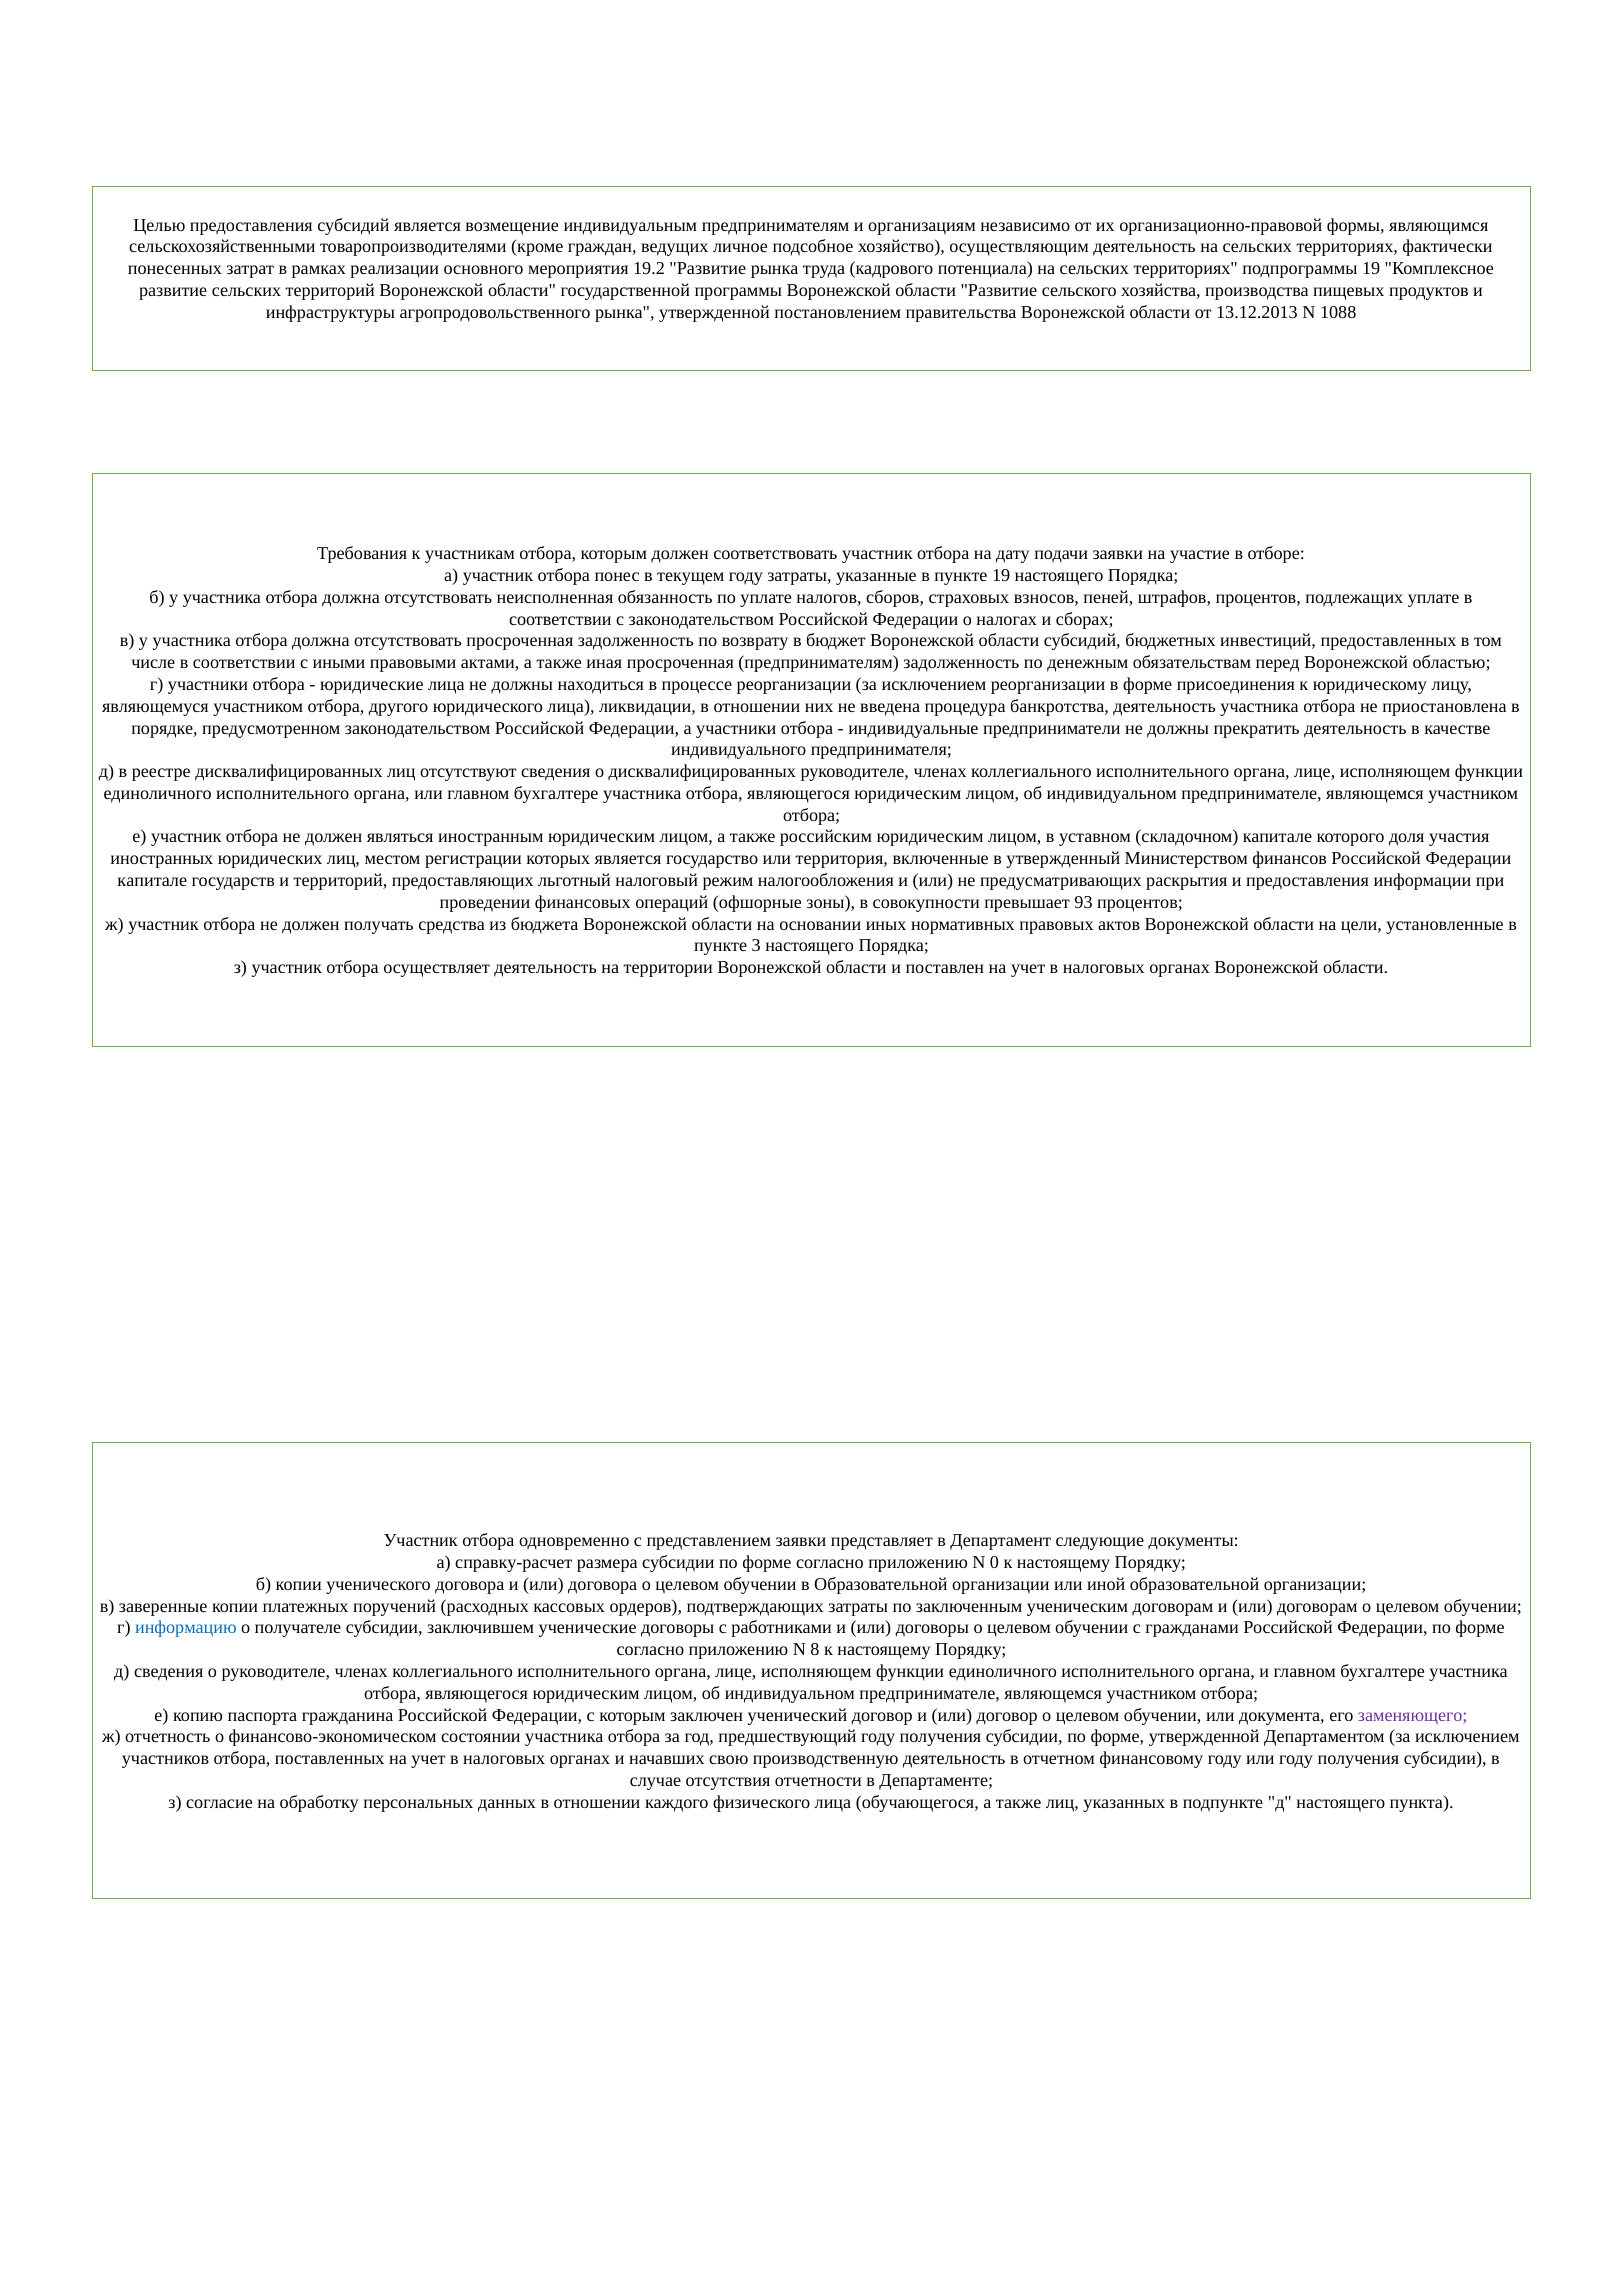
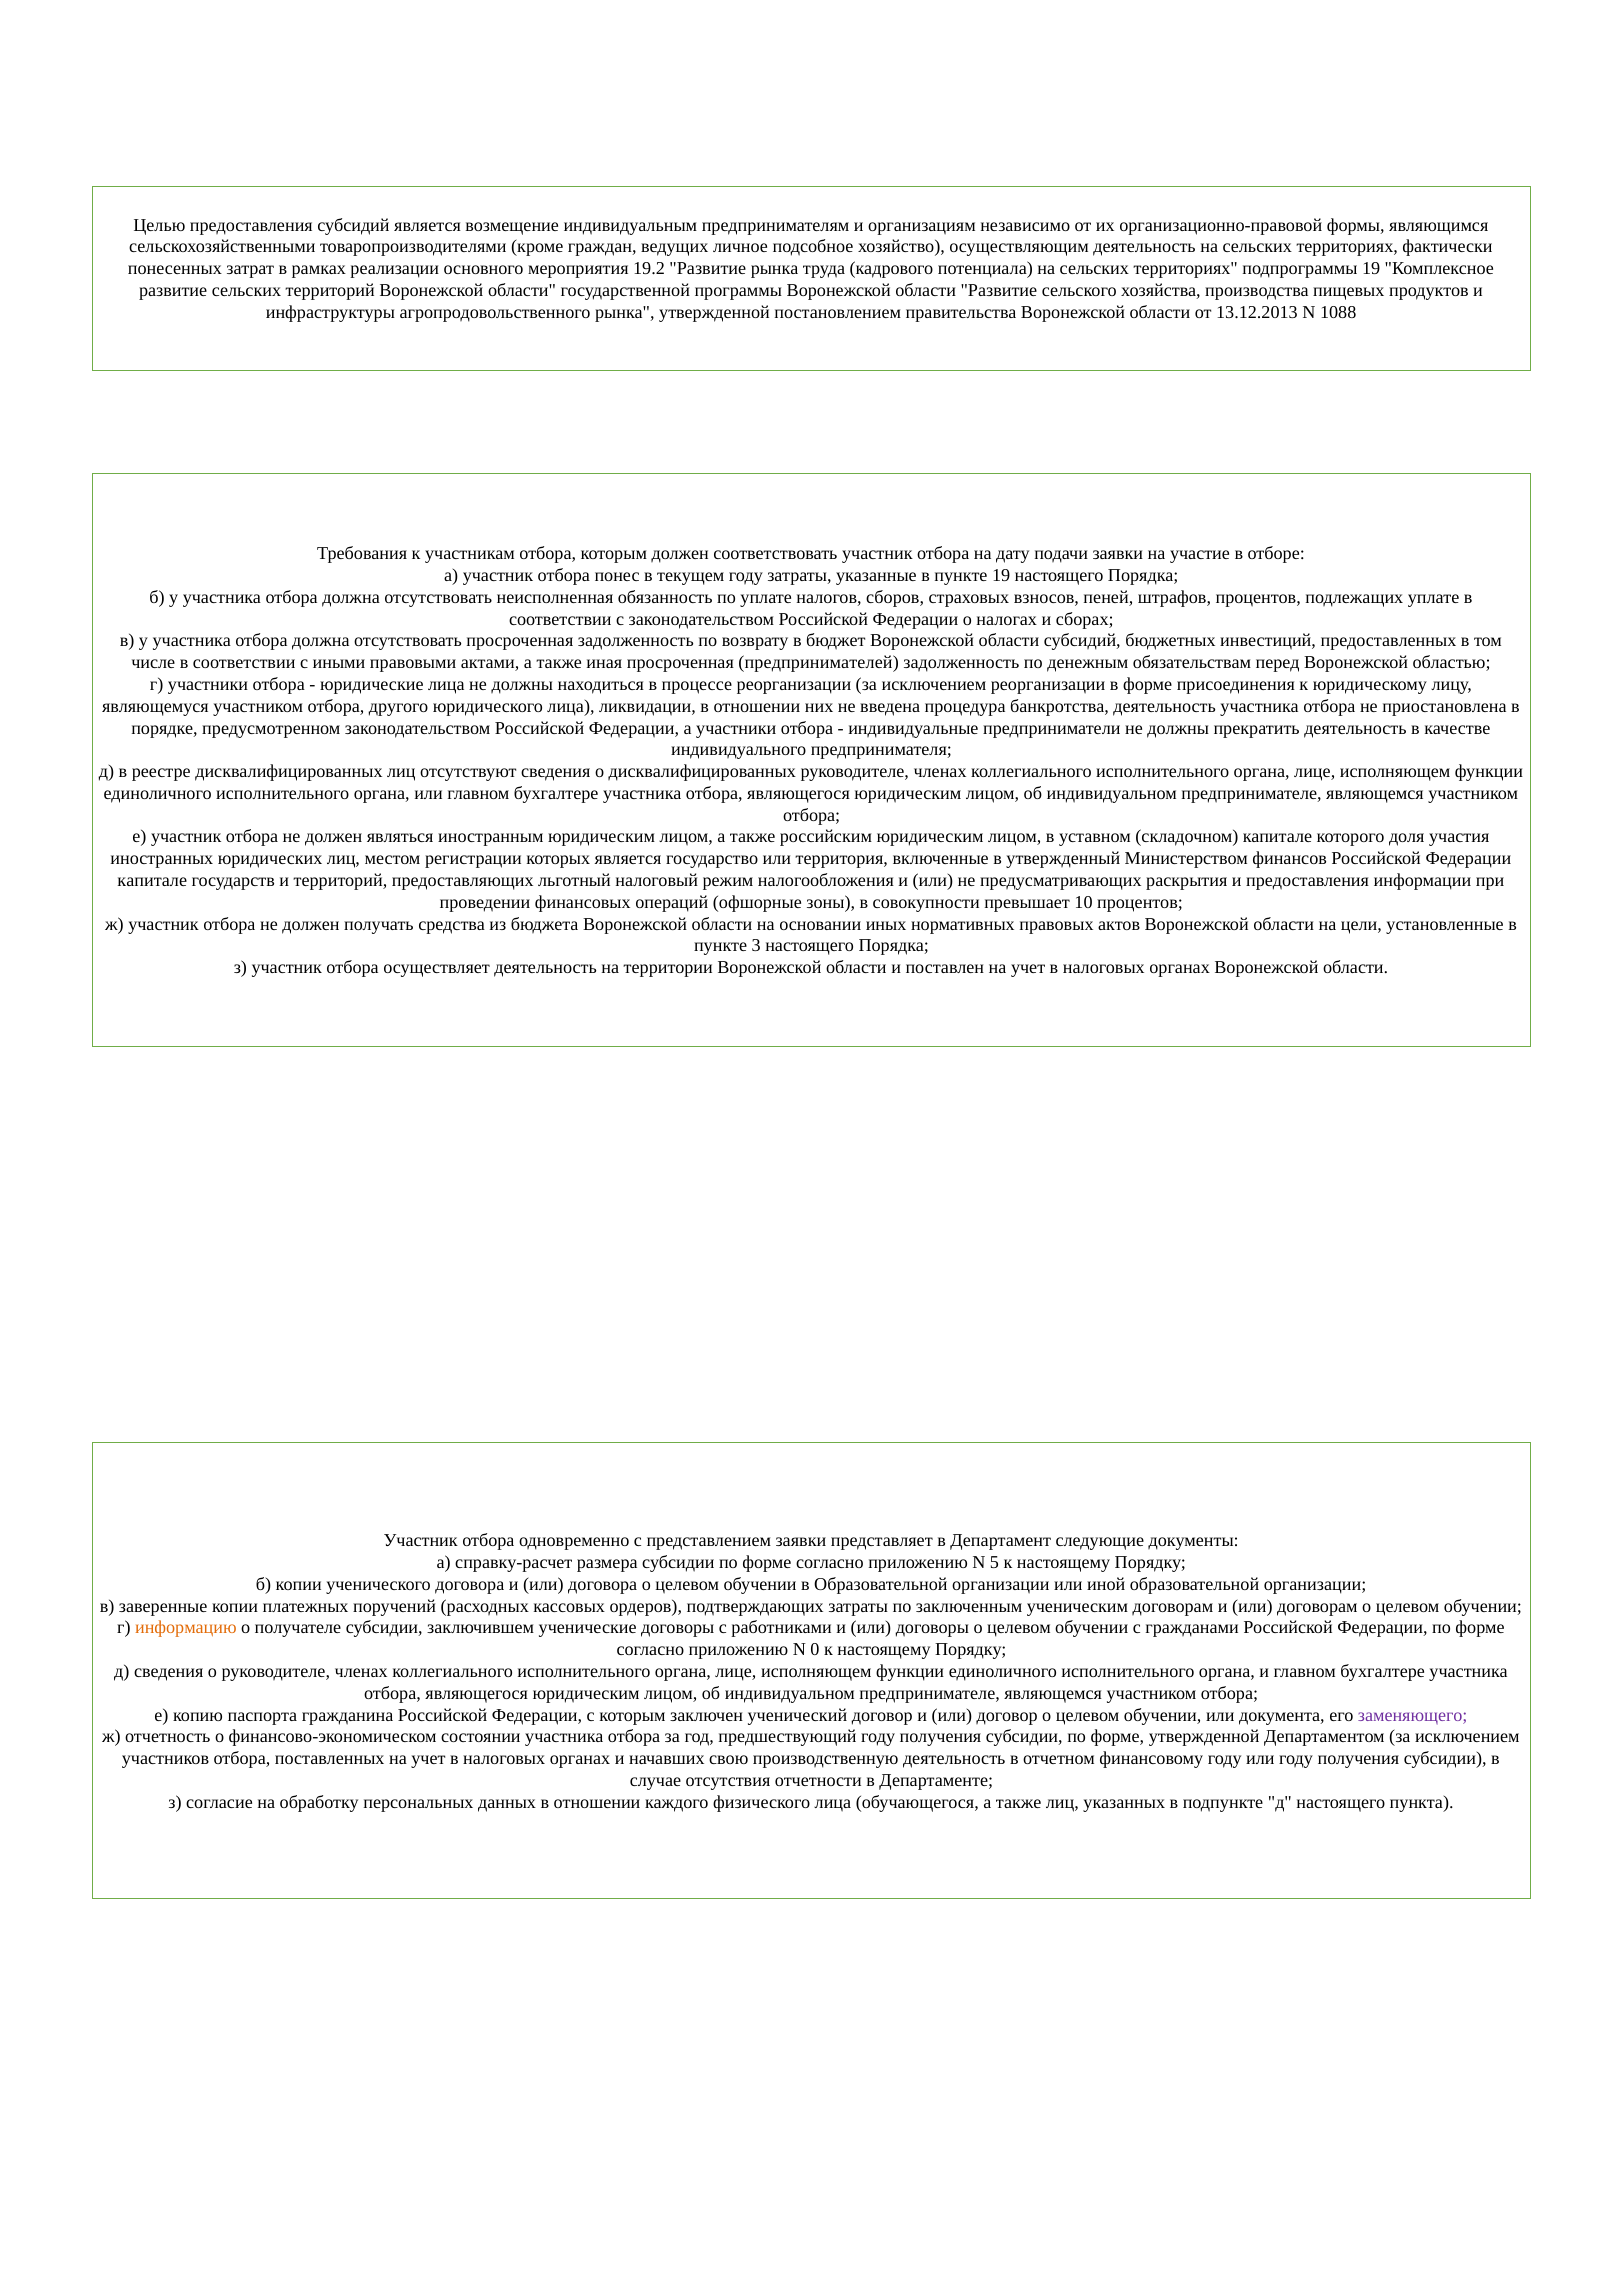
просроченная предпринимателям: предпринимателям -> предпринимателей (819, 663)
93: 93 -> 10 (1084, 902)
0: 0 -> 5 (995, 1563)
информацию colour: blue -> orange (186, 1628)
8: 8 -> 0 (815, 1650)
